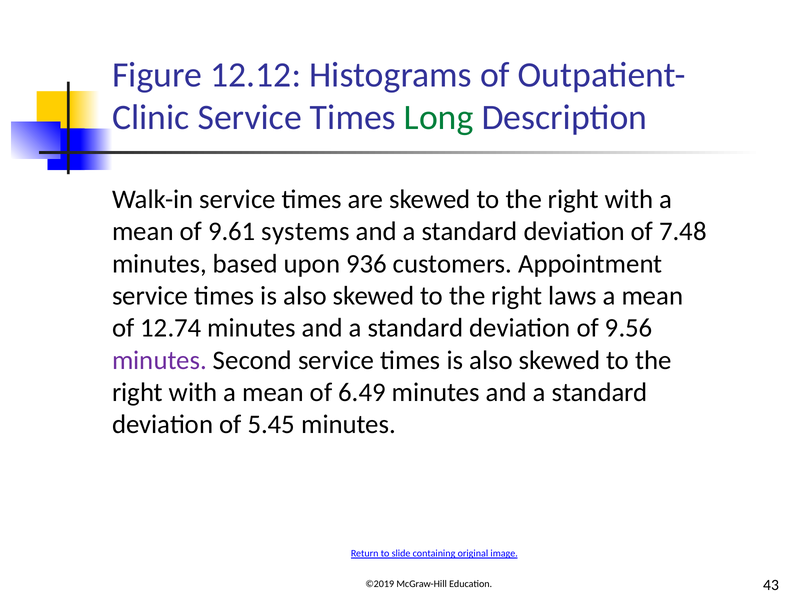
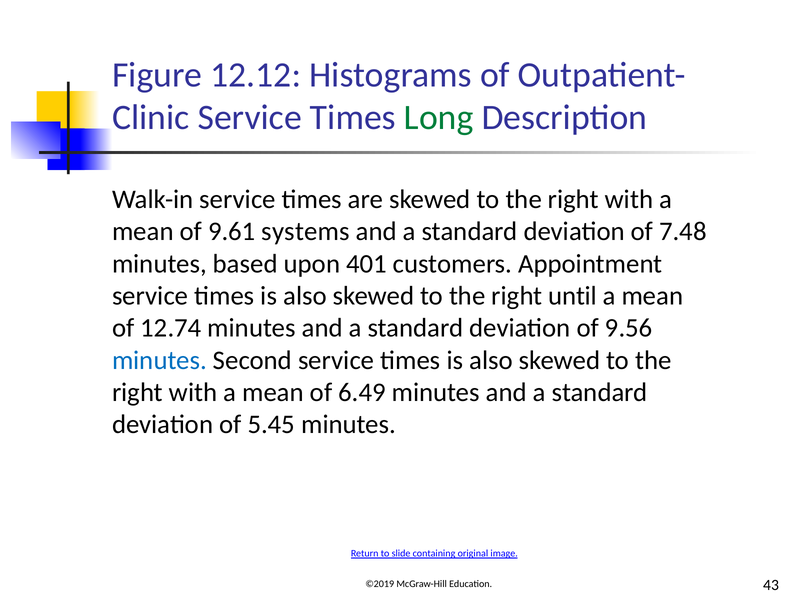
936: 936 -> 401 (367, 264)
laws: laws -> until (573, 296)
minutes colour: purple -> blue (159, 360)
